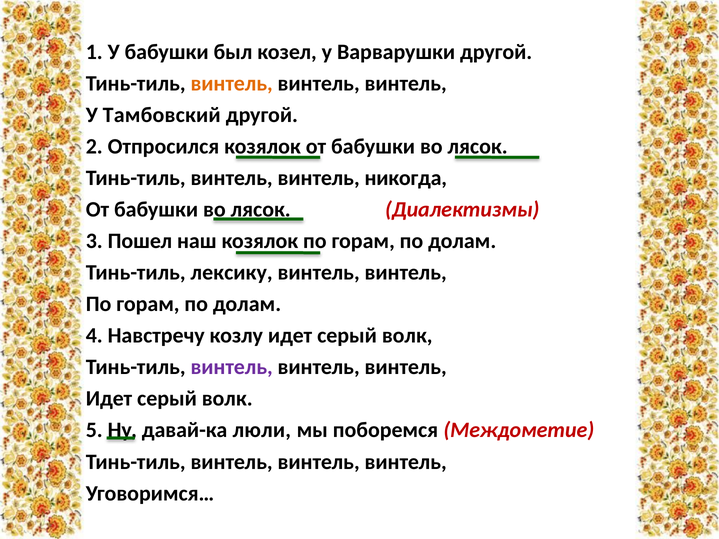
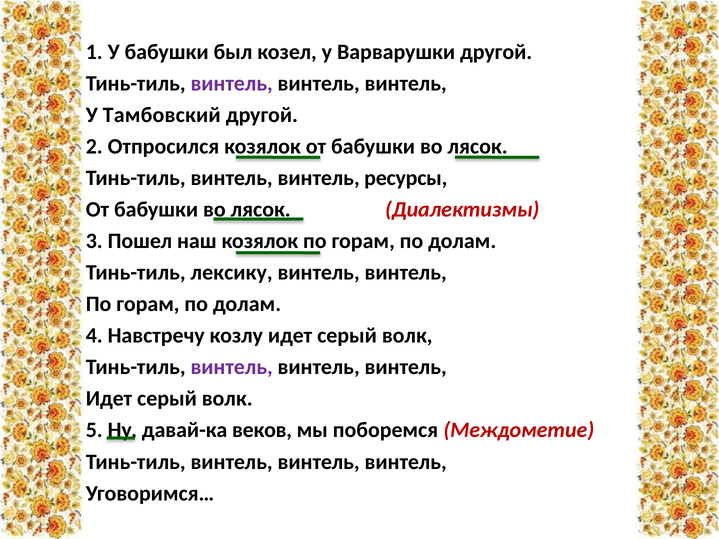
винтель colour: orange -> purple (232, 84)
никогда: никогда -> ресурсы (406, 178)
люли: люли -> веков (262, 430)
